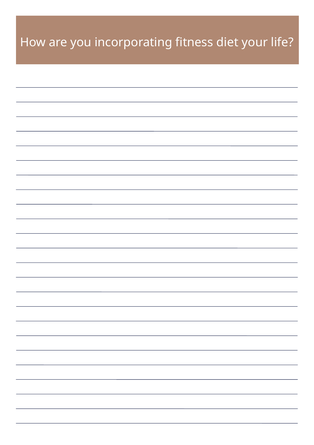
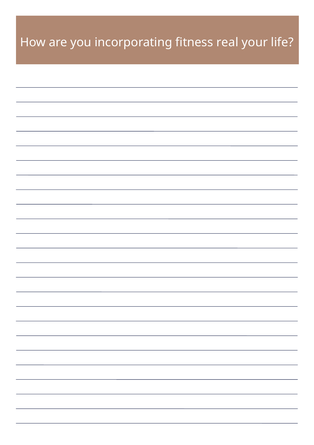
diet: diet -> real (227, 42)
